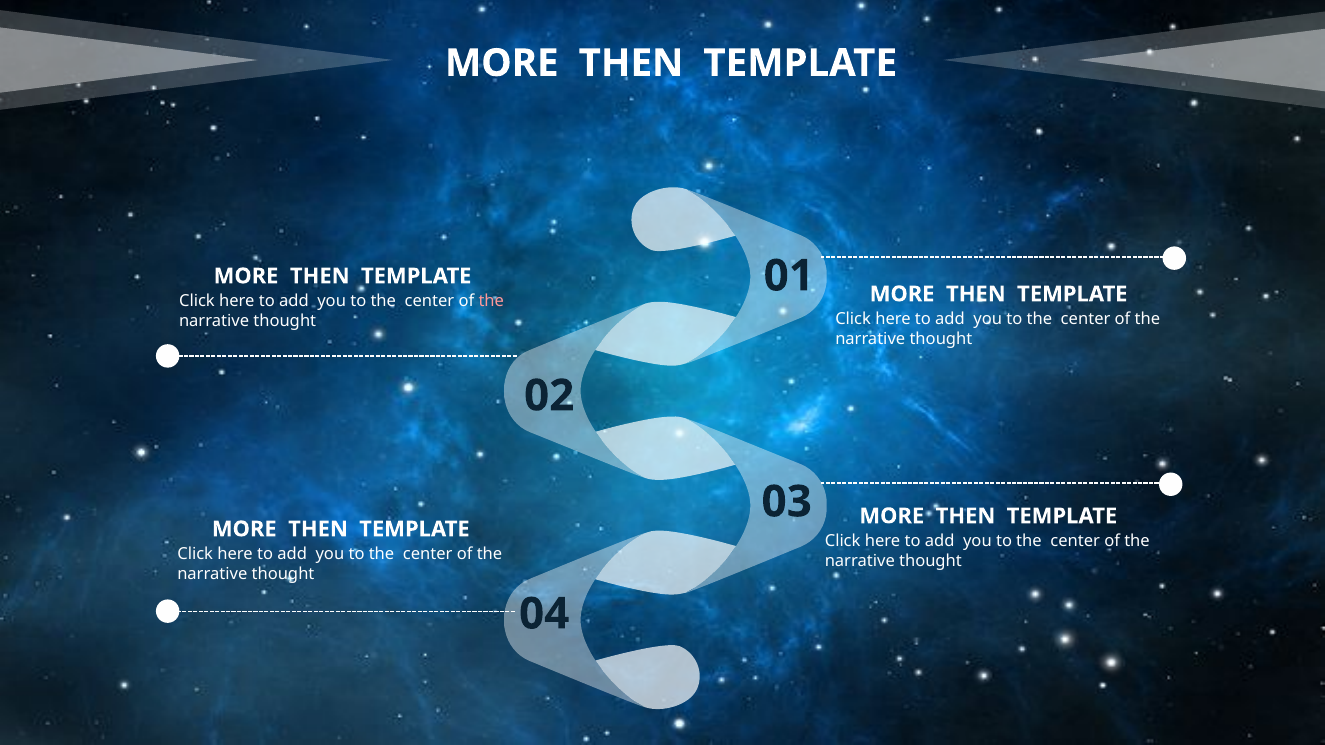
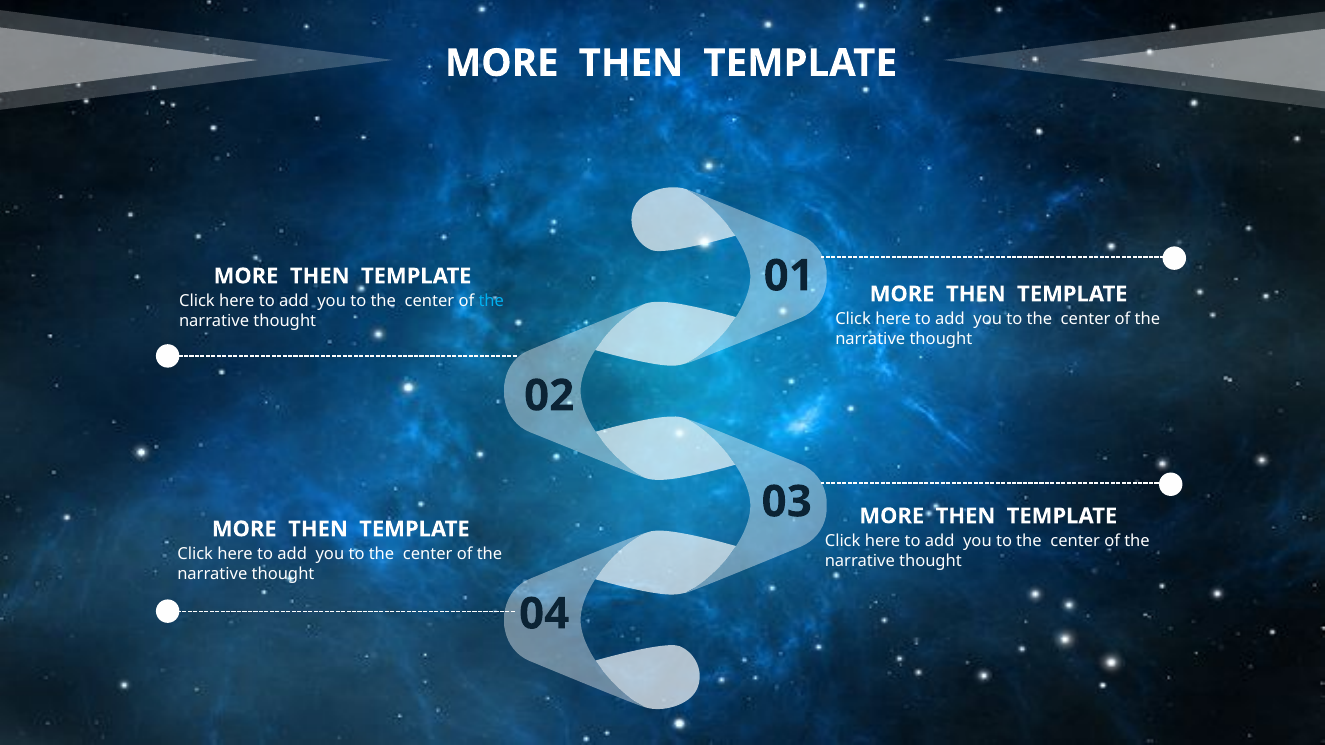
the colour: pink -> light blue (491, 301)
